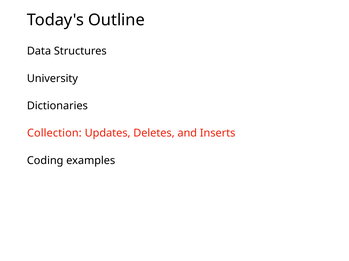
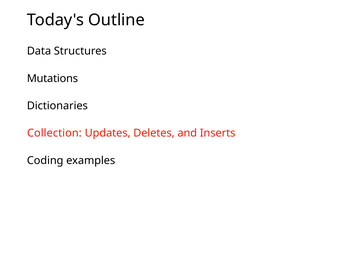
University: University -> Mutations (52, 79)
